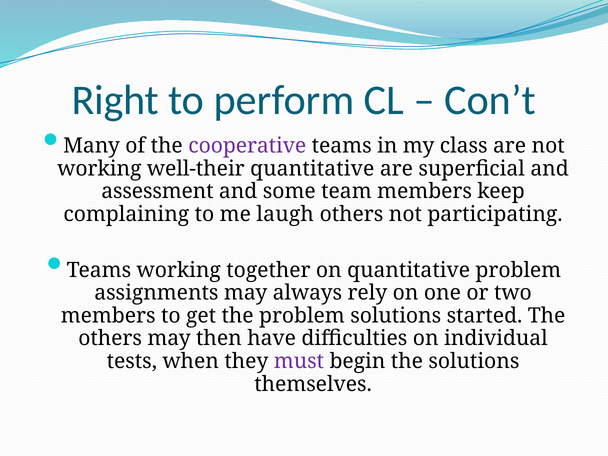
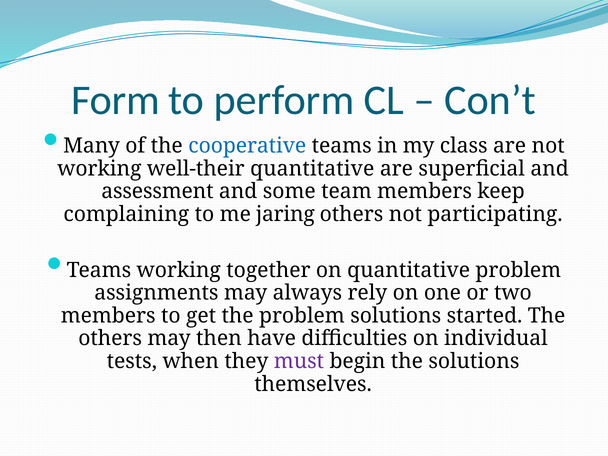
Right: Right -> Form (115, 100)
cooperative colour: purple -> blue (247, 146)
laugh: laugh -> jaring (285, 214)
